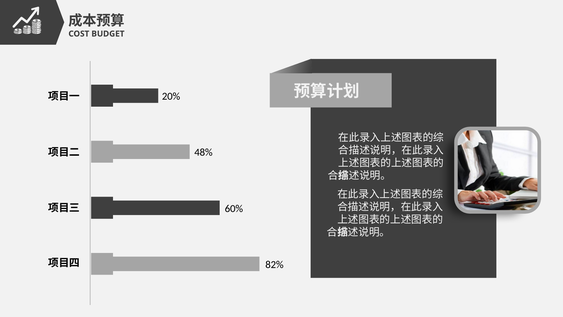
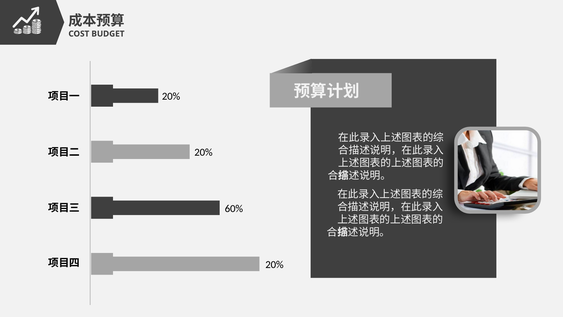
48%: 48% -> 20% (203, 152)
82%: 82% -> 20% (274, 265)
